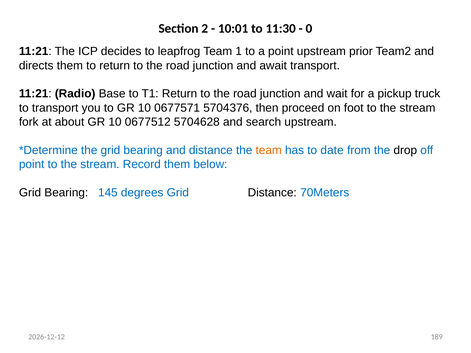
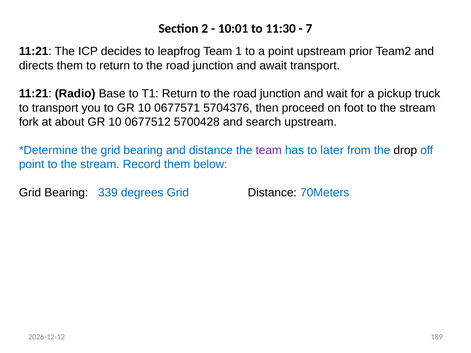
0: 0 -> 7 (309, 29)
5704628: 5704628 -> 5700428 (197, 122)
team colour: orange -> purple (269, 150)
date: date -> later (332, 150)
145: 145 -> 339 (108, 193)
